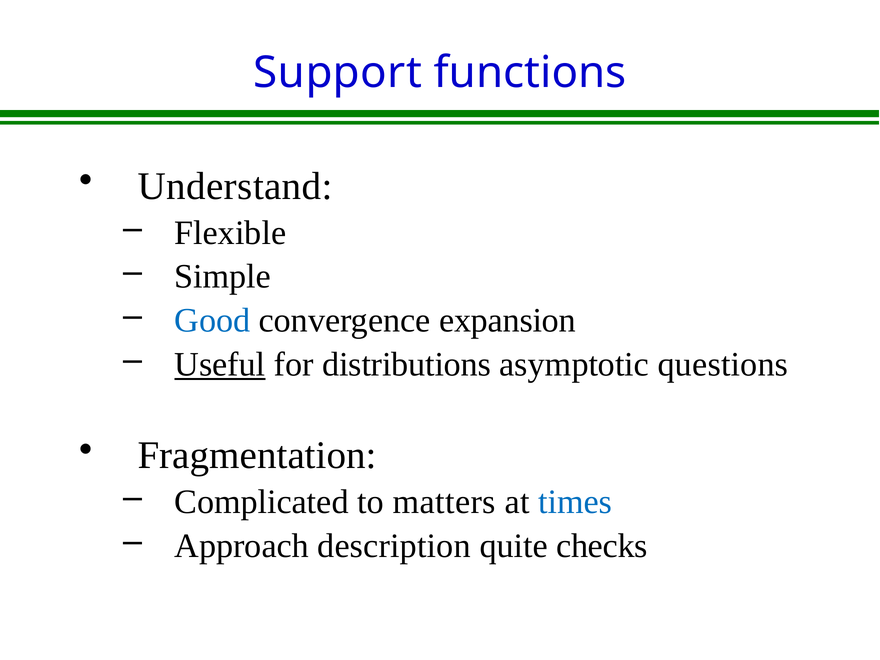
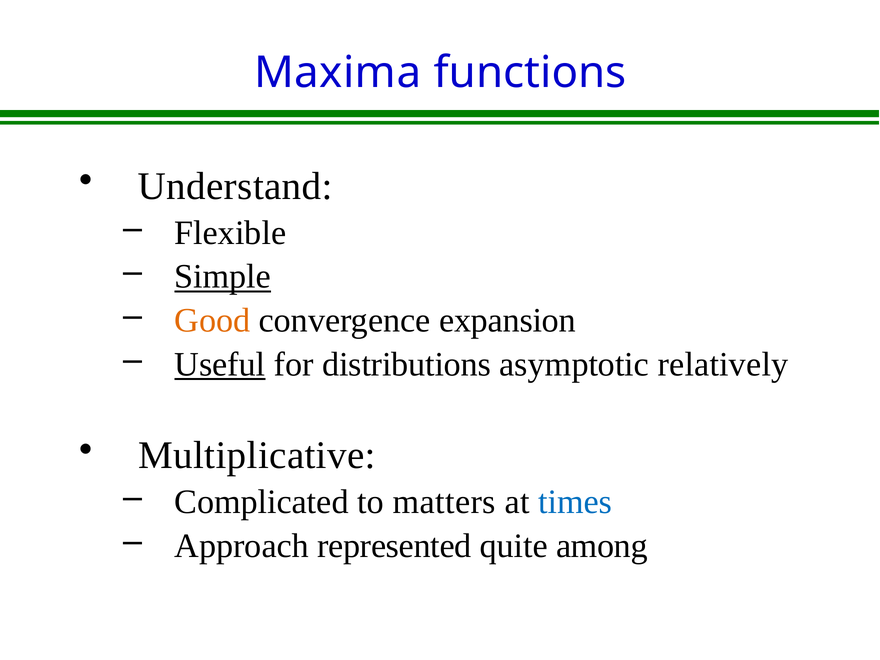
Support: Support -> Maxima (338, 73)
Simple underline: none -> present (223, 277)
Good colour: blue -> orange (212, 320)
questions: questions -> relatively (723, 364)
Fragmentation: Fragmentation -> Multiplicative (257, 455)
description: description -> represented (394, 546)
checks: checks -> among (602, 546)
